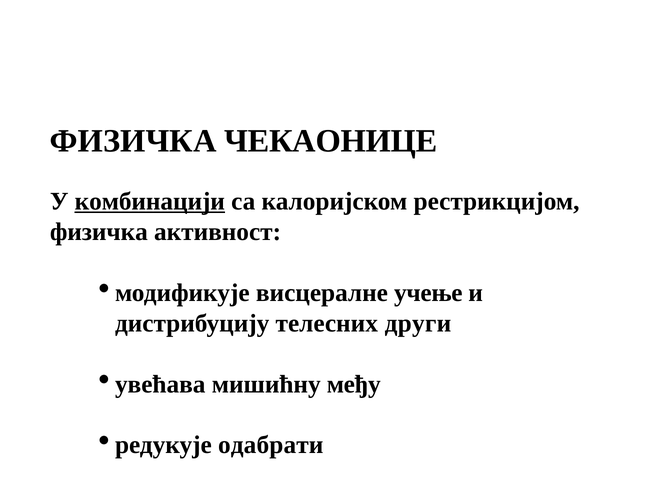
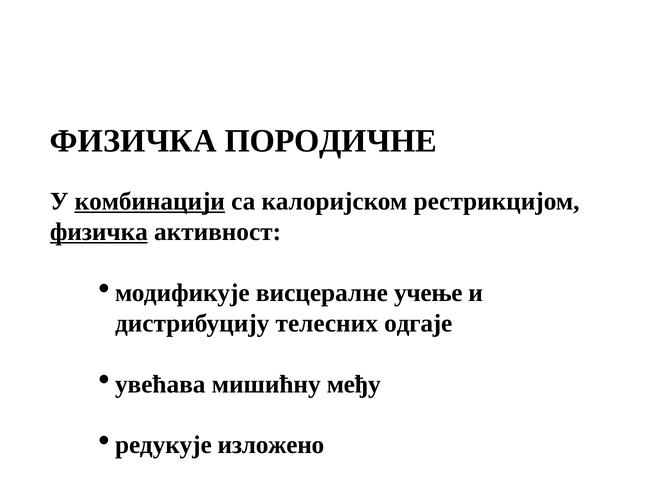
ЧЕКАОНИЦЕ: ЧЕКАОНИЦЕ -> ПОРОДИЧНЕ (331, 141)
физичка underline: none -> present (99, 232)
други: други -> одгаје (418, 323)
одабрати: одабрати -> изложено (271, 444)
